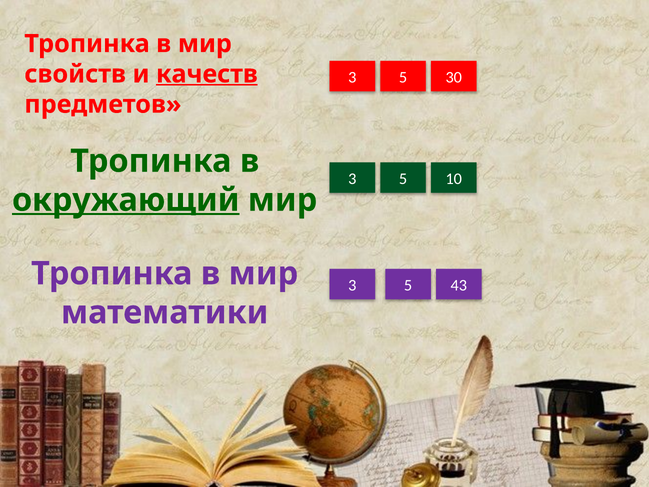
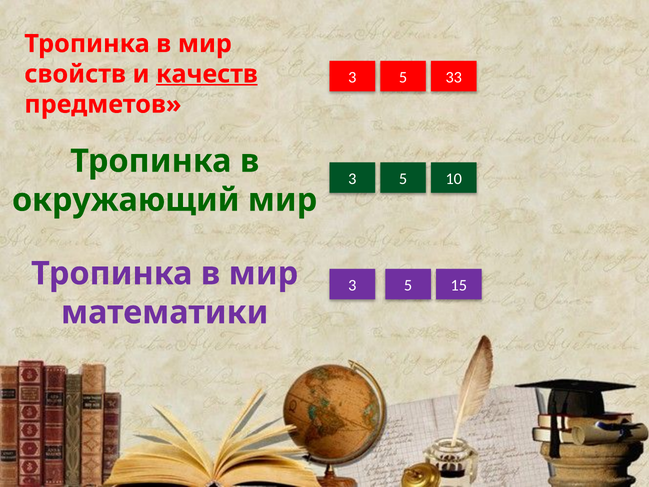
30: 30 -> 33 (454, 77)
окружающий underline: present -> none (126, 200)
43: 43 -> 15 (459, 285)
